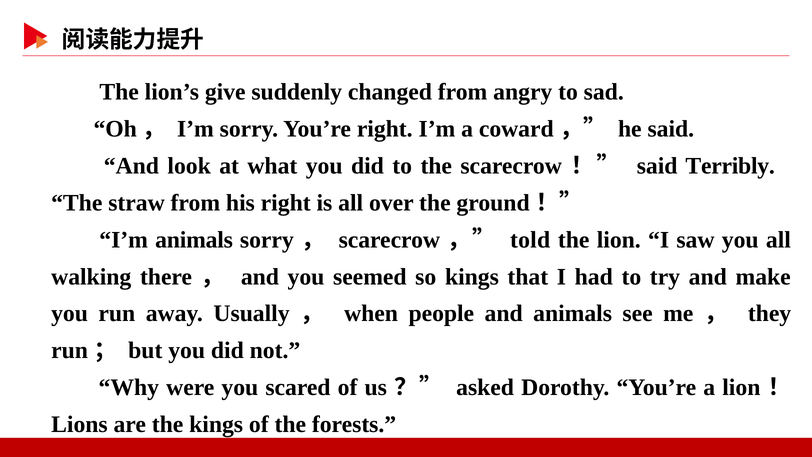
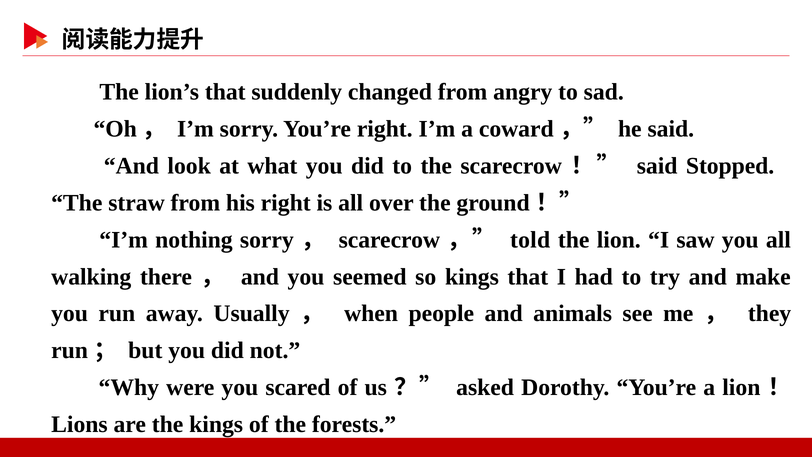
lion’s give: give -> that (225, 92)
Terribly: Terribly -> Stopped (730, 166)
I’m animals: animals -> nothing (194, 240)
